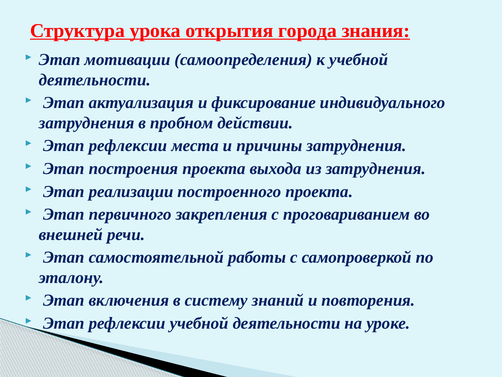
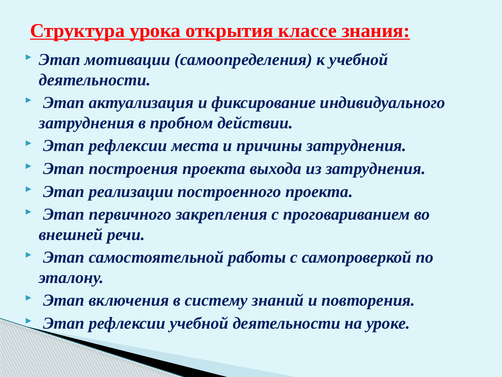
города: города -> классе (307, 31)
